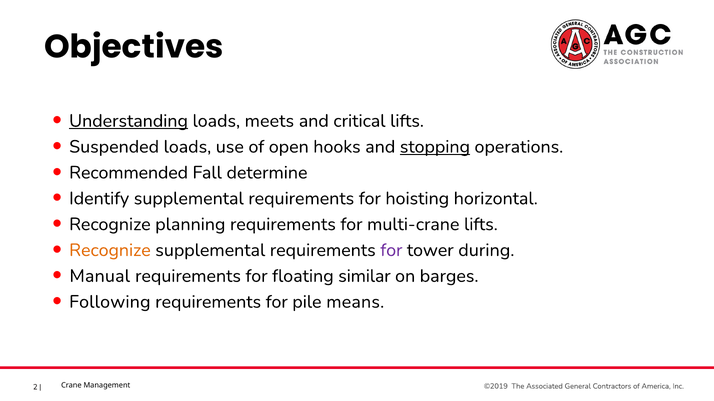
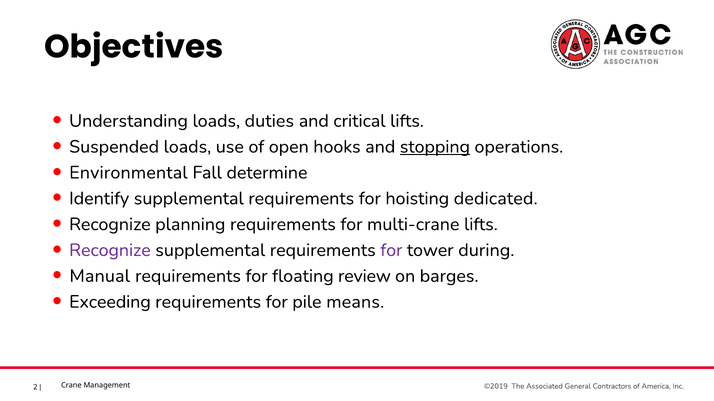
Understanding underline: present -> none (129, 121)
meets: meets -> duties (269, 121)
Recommended: Recommended -> Environmental (128, 173)
horizontal: horizontal -> dedicated (496, 199)
Recognize colour: orange -> purple (110, 250)
similar: similar -> review (364, 276)
Following: Following -> Exceeding (110, 302)
